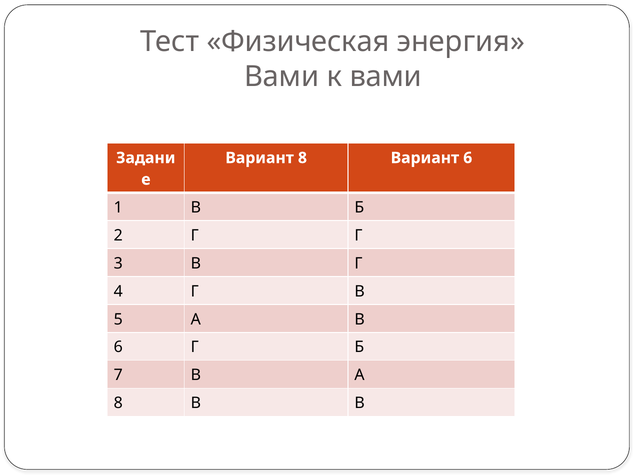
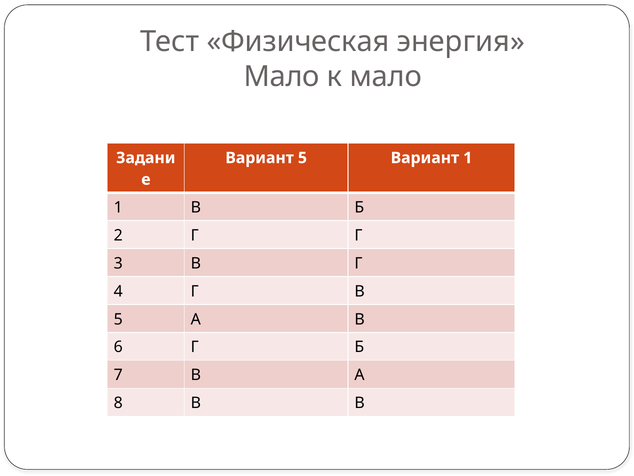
Вами: Вами -> Мало (282, 77)
к вами: вами -> мало (386, 77)
Вариант 8: 8 -> 5 (302, 158)
Вариант 6: 6 -> 1 (468, 158)
